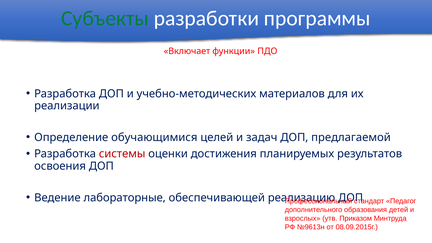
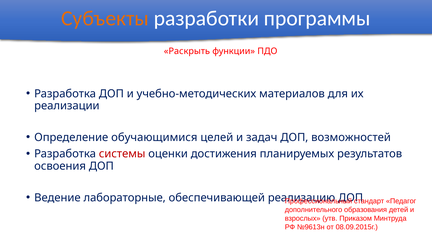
Субъекты colour: green -> orange (105, 18)
Включает: Включает -> Раскрыть (187, 51)
предлагаемой: предлагаемой -> возможностей (351, 137)
